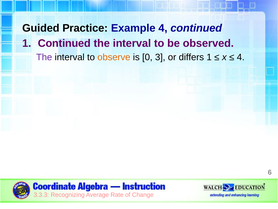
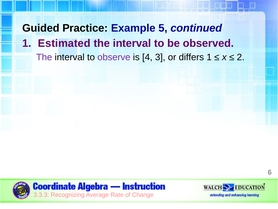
Example 4: 4 -> 5 (163, 28)
1 Continued: Continued -> Estimated (64, 43)
observe colour: orange -> purple (114, 57)
0: 0 -> 4 (147, 57)
4: 4 -> 2 (241, 57)
